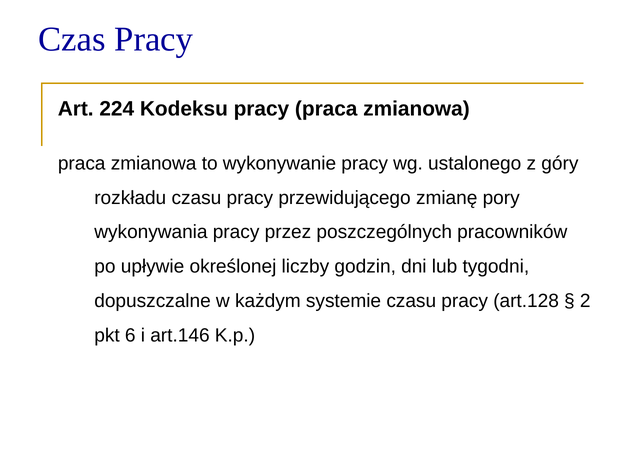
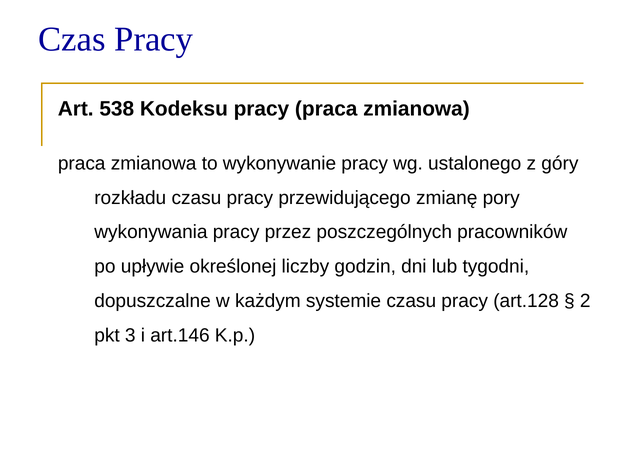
224: 224 -> 538 (117, 109)
6: 6 -> 3 (130, 335)
